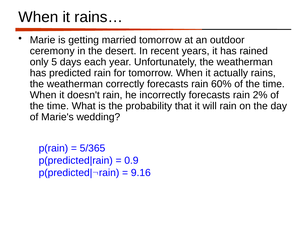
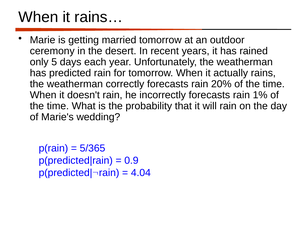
60%: 60% -> 20% (221, 84)
2%: 2% -> 1% (260, 95)
9.16: 9.16 -> 4.04 (141, 173)
